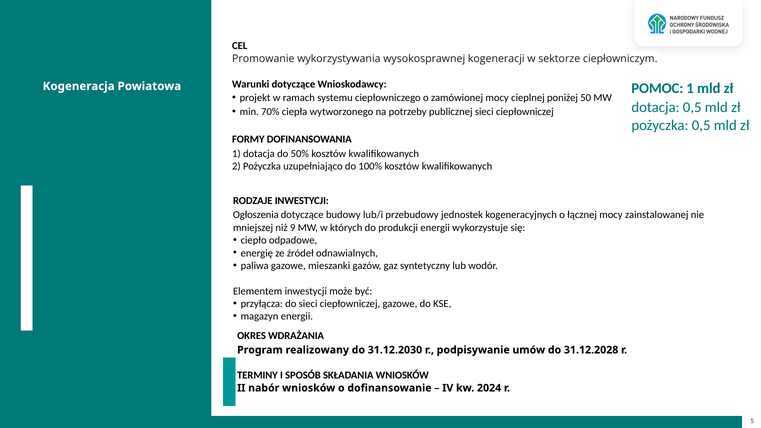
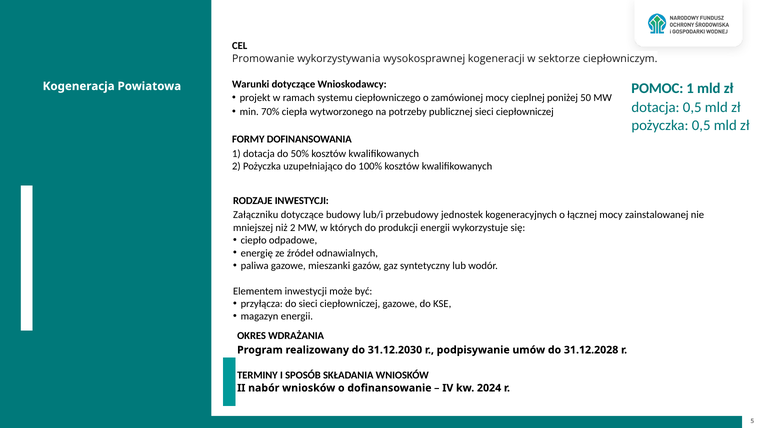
Ogłoszenia: Ogłoszenia -> Załączniku (256, 215)
niż 9: 9 -> 2 (293, 228)
